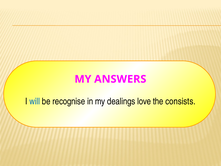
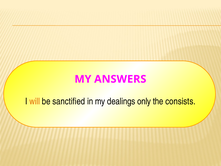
will colour: blue -> orange (35, 101)
recognise: recognise -> sanctified (69, 101)
love: love -> only (144, 101)
